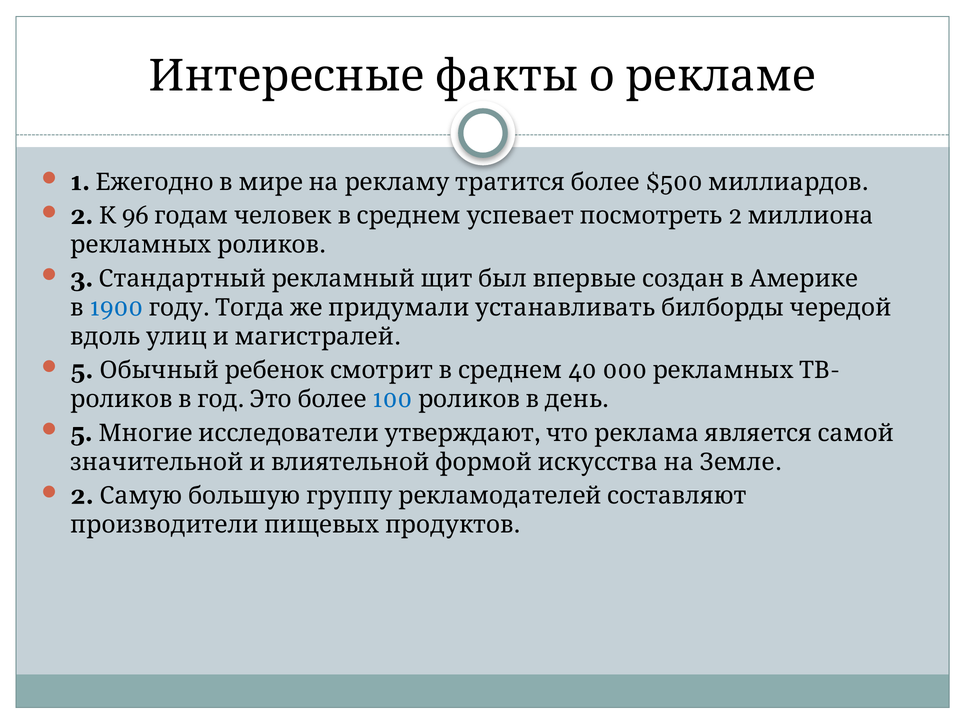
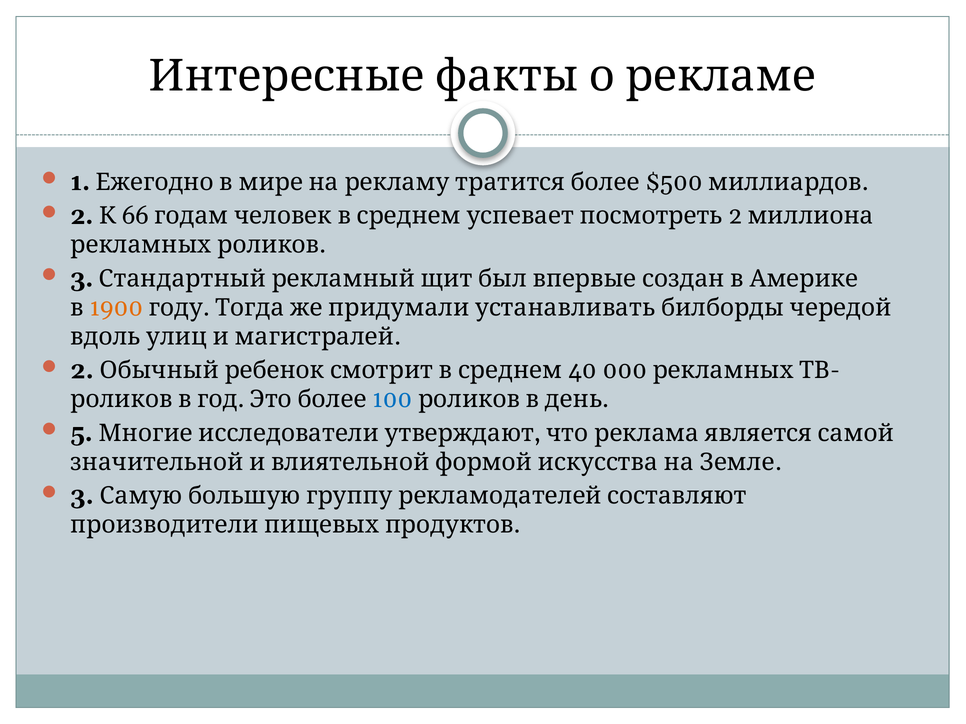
96: 96 -> 66 (135, 216)
1900 colour: blue -> orange (116, 308)
5: 5 -> 2 (82, 371)
2: 2 -> 3 (82, 496)
